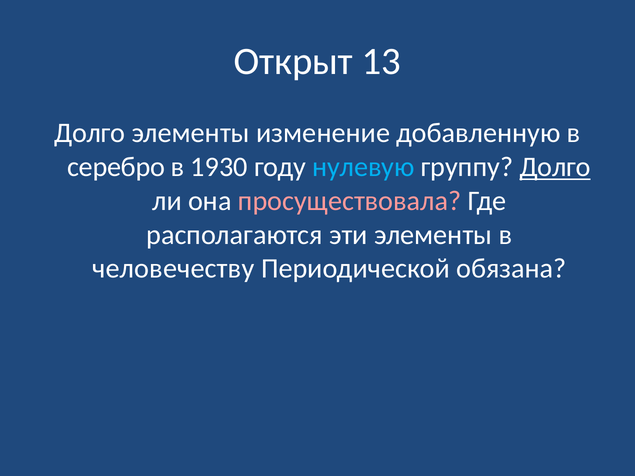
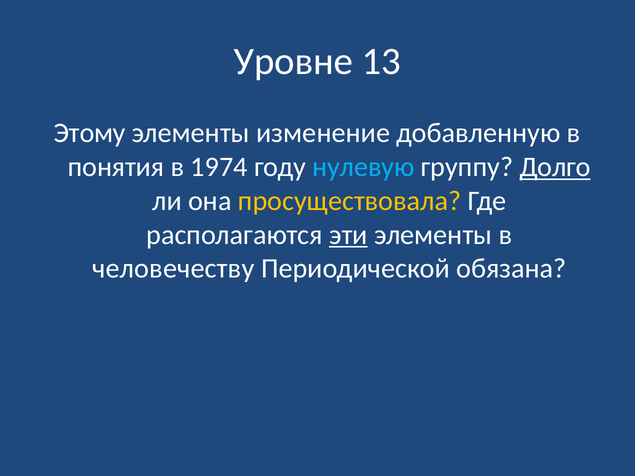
Открыт: Открыт -> Уровне (293, 61)
Долго: Долго -> Этому (90, 133)
серебро: серебро -> понятия (116, 167)
1930: 1930 -> 1974 (219, 167)
просуществовала colour: pink -> yellow (350, 201)
эти underline: none -> present (348, 235)
